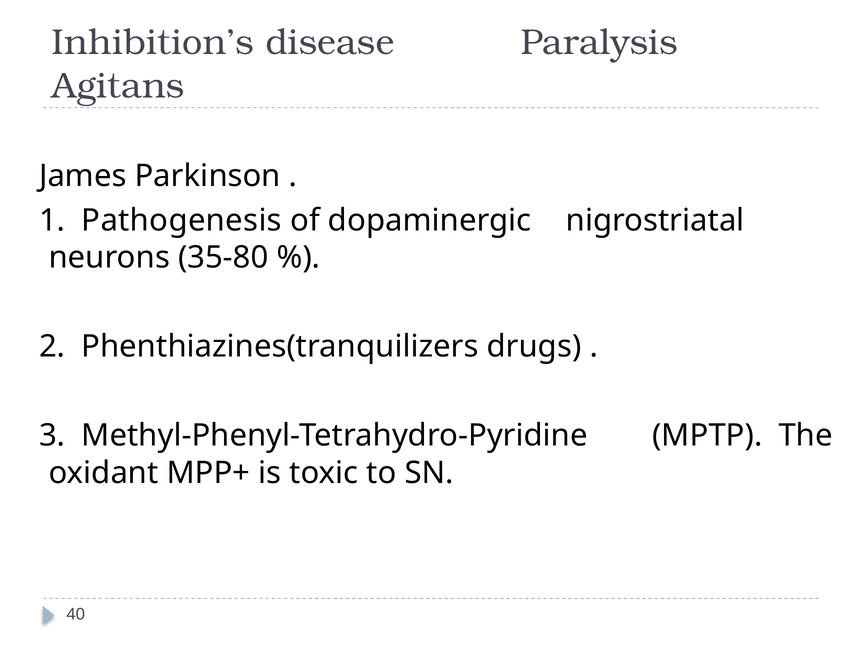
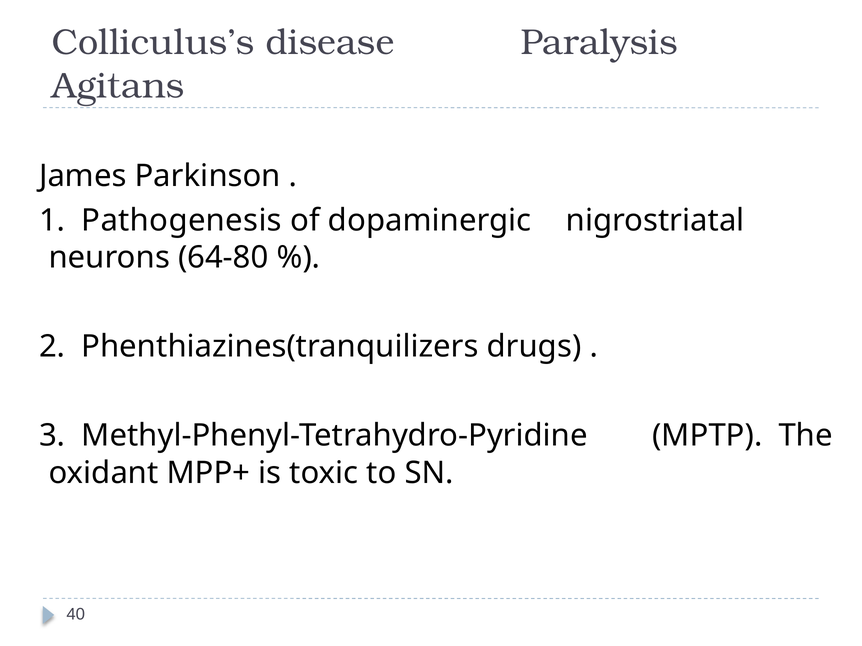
Inhibition’s: Inhibition’s -> Colliculus’s (153, 43)
35-80: 35-80 -> 64-80 (223, 258)
